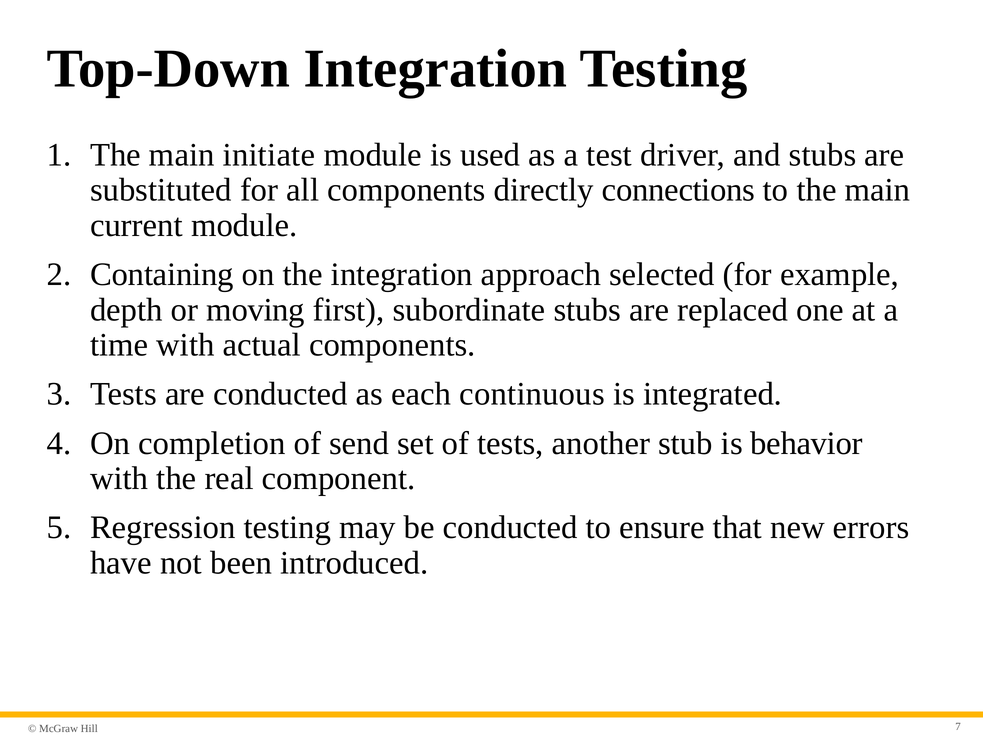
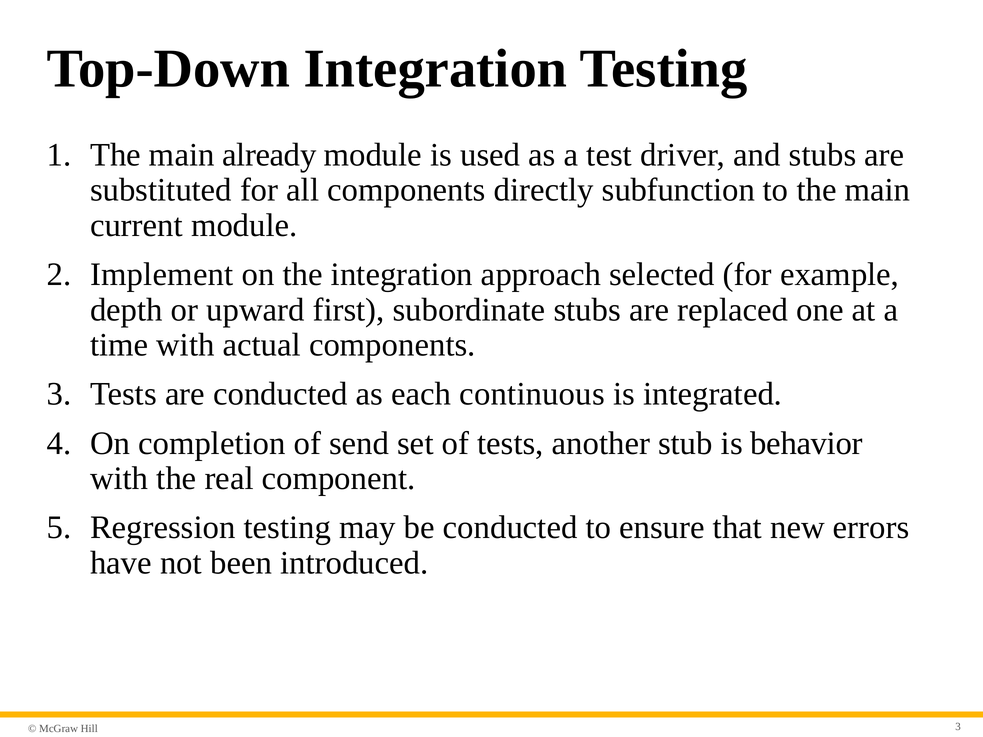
initiate: initiate -> already (269, 155)
connections: connections -> subfunction (678, 190)
Containing: Containing -> Implement (162, 275)
moving: moving -> upward (255, 310)
7: 7 -> 3 (958, 727)
